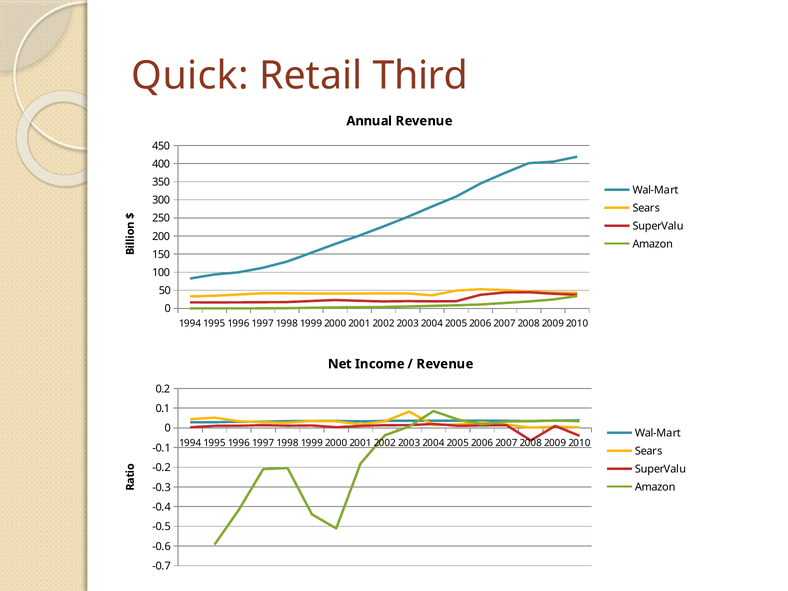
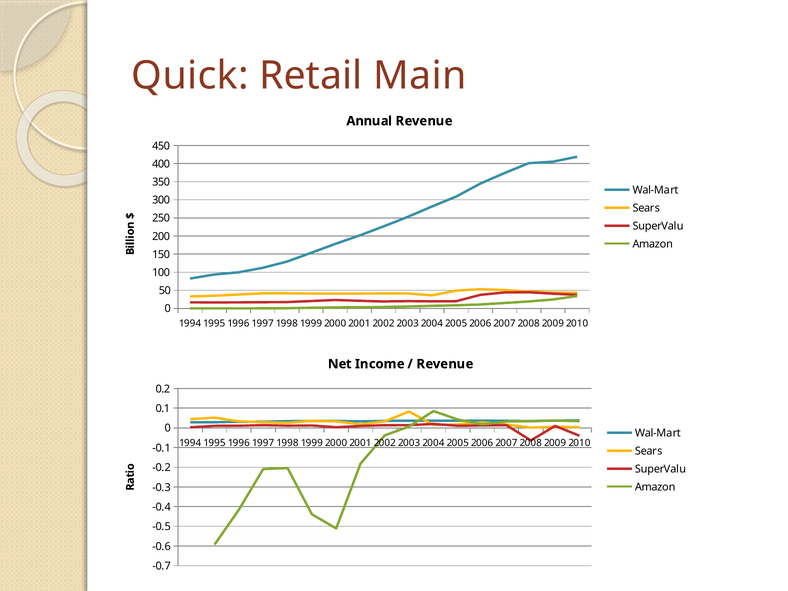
Third: Third -> Main (420, 76)
